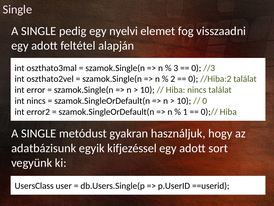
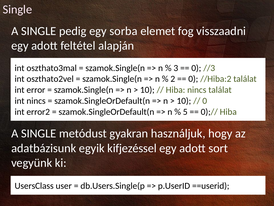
nyelvi: nyelvi -> sorba (123, 31)
1: 1 -> 5 (185, 112)
